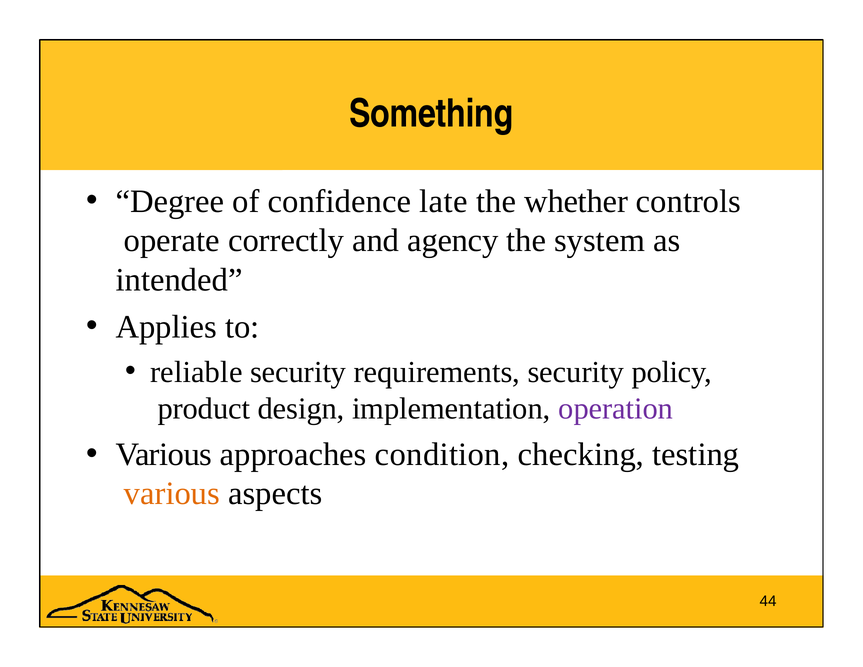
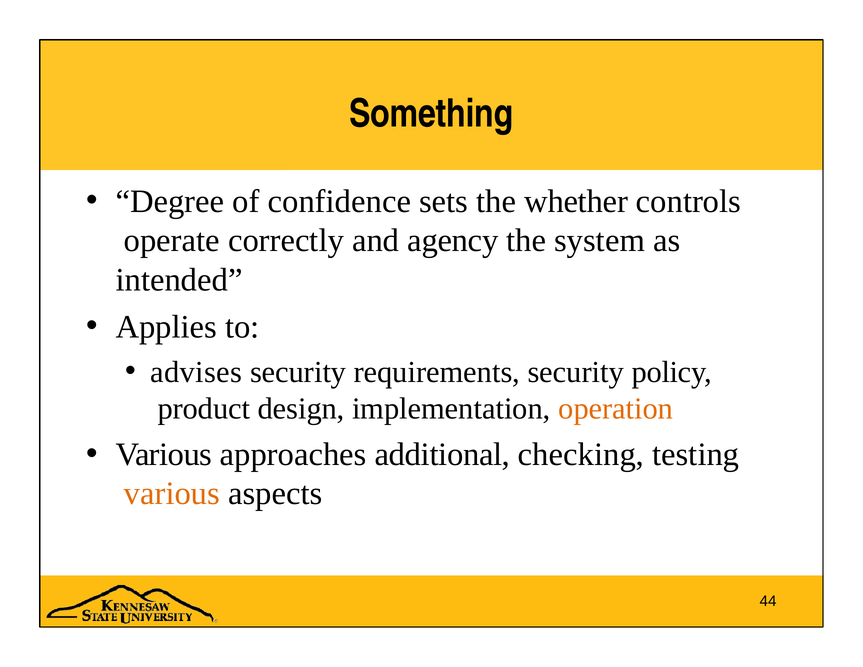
late: late -> sets (444, 201)
reliable: reliable -> advises (196, 372)
operation colour: purple -> orange (616, 409)
condition: condition -> additional (442, 454)
